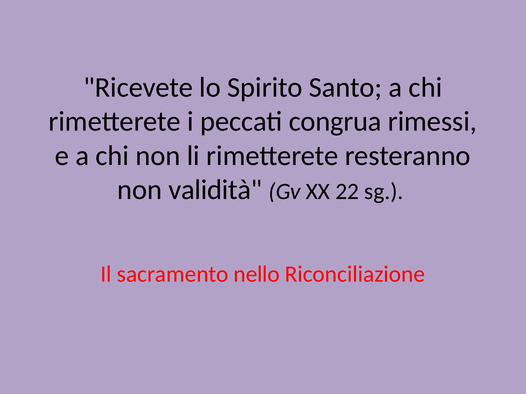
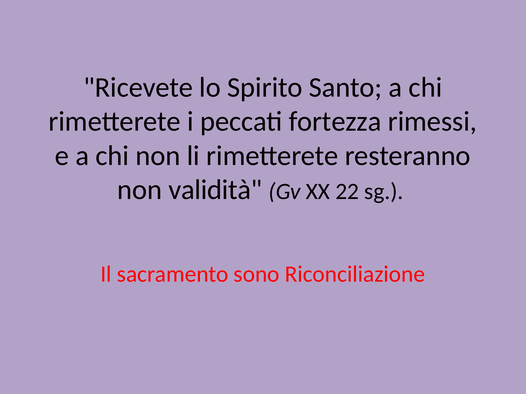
congrua: congrua -> fortezza (335, 122)
nello: nello -> sono (257, 275)
